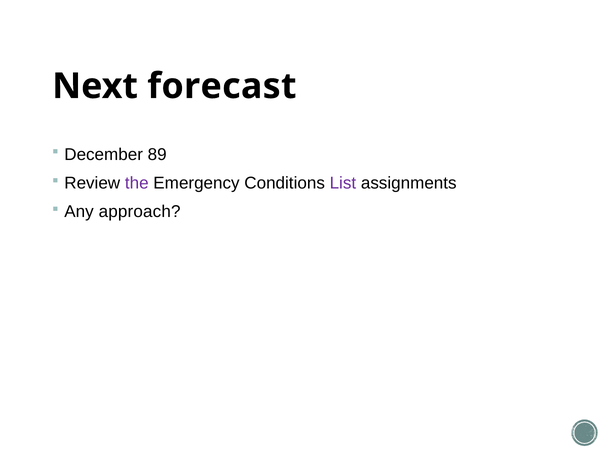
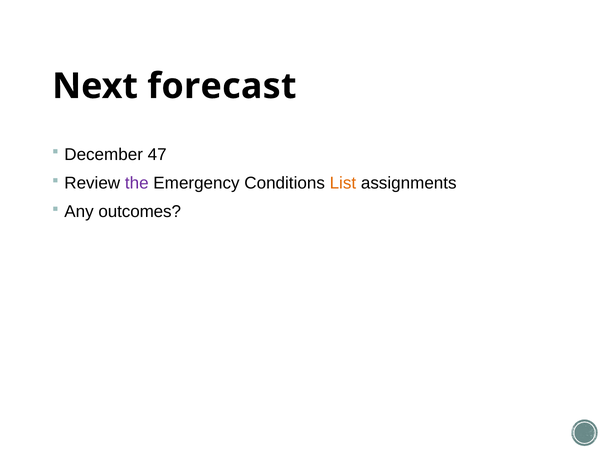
89: 89 -> 47 (157, 154)
List colour: purple -> orange (343, 183)
approach: approach -> outcomes (140, 212)
